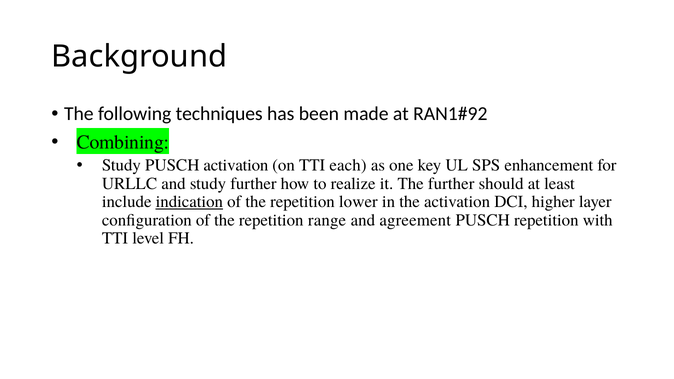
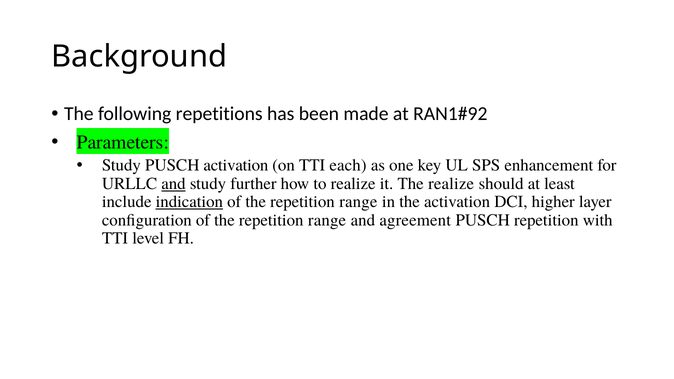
techniques: techniques -> repetitions (219, 114)
Combining: Combining -> Parameters (123, 142)
and underline: none -> present (174, 184)
The further: further -> realize (451, 184)
lower: lower -> range (358, 202)
